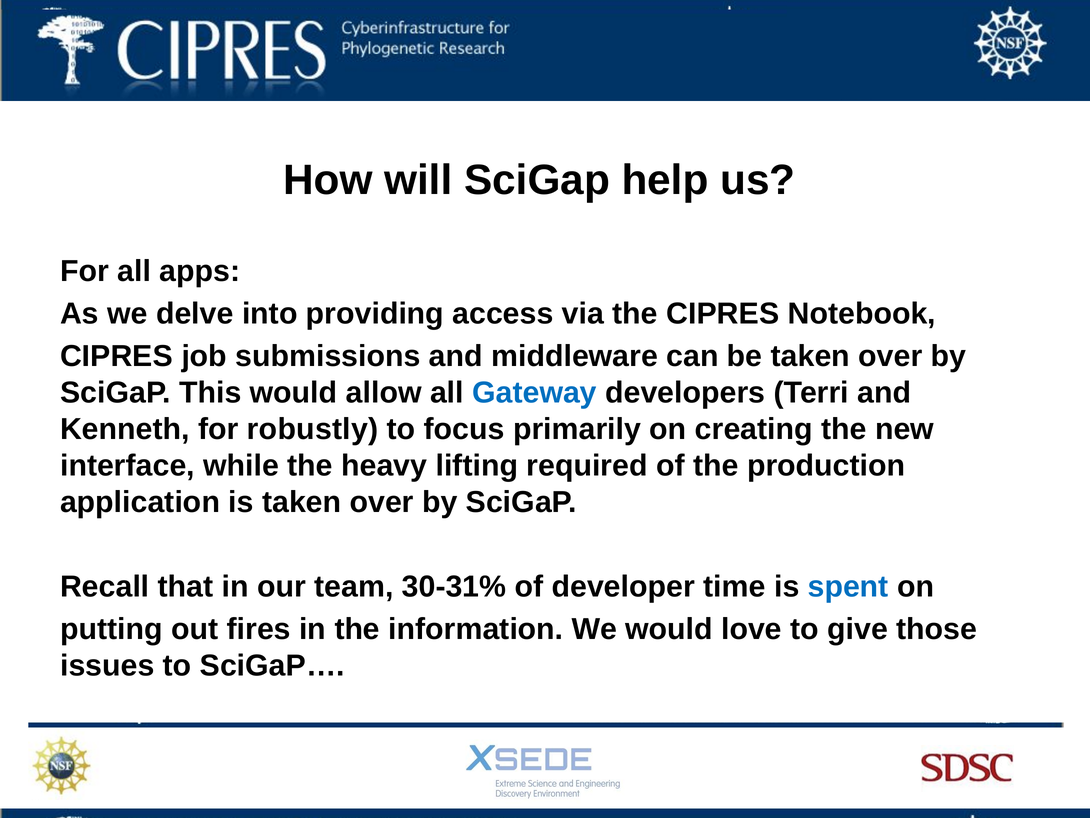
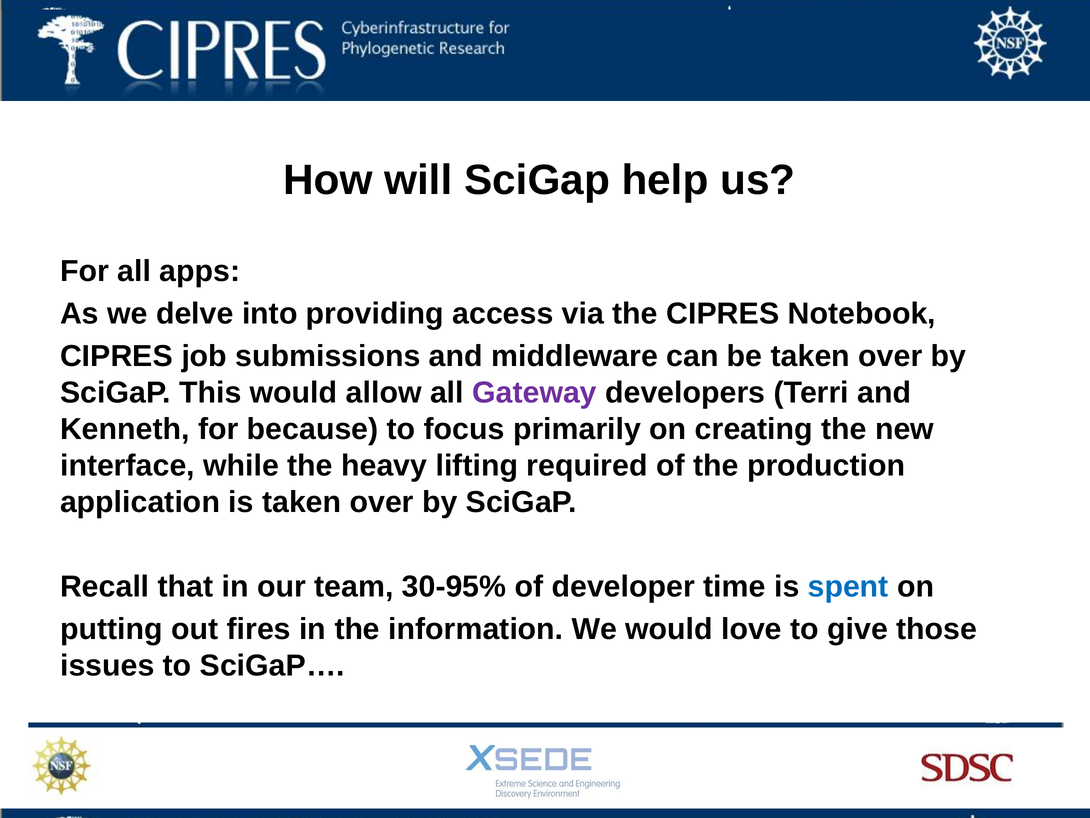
Gateway colour: blue -> purple (534, 393)
robustly: robustly -> because (313, 429)
30-31%: 30-31% -> 30-95% (454, 587)
